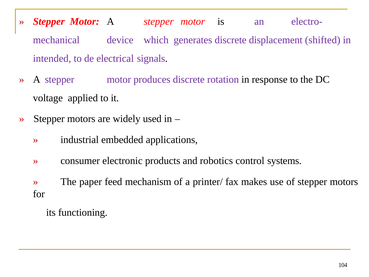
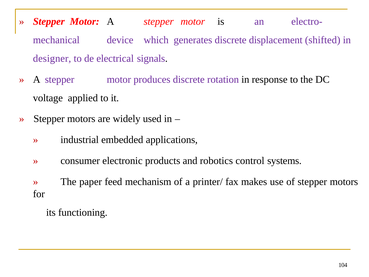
intended: intended -> designer (52, 58)
